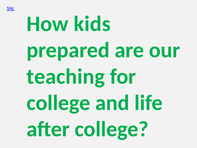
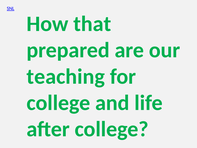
kids: kids -> that (92, 24)
